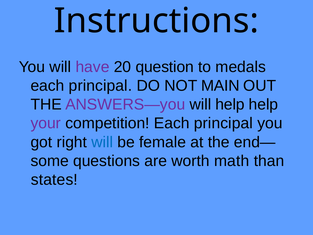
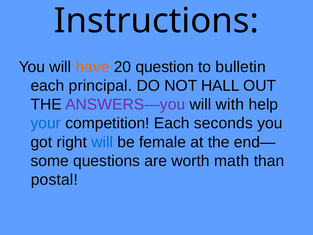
have colour: purple -> orange (92, 67)
medals: medals -> bulletin (241, 67)
MAIN: MAIN -> HALL (220, 86)
will help: help -> with (230, 104)
your colour: purple -> blue (46, 123)
competition Each principal: principal -> seconds (223, 123)
states: states -> postal (54, 180)
